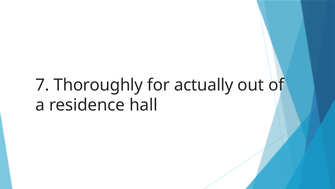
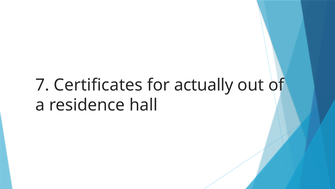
Thoroughly: Thoroughly -> Certificates (98, 85)
